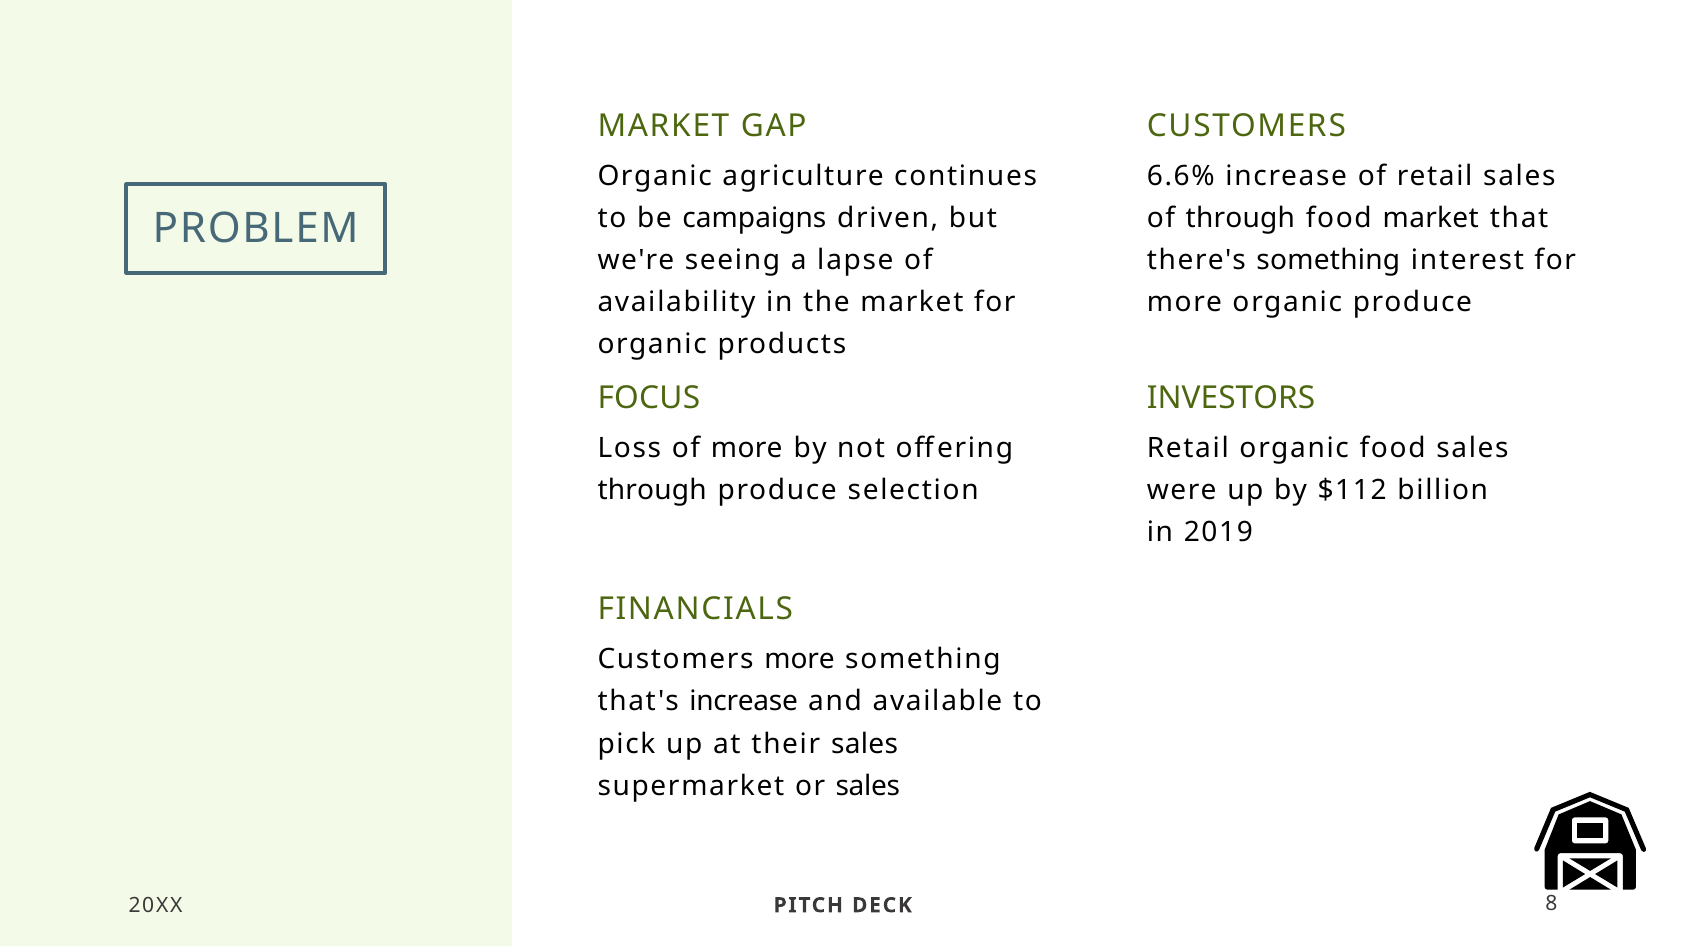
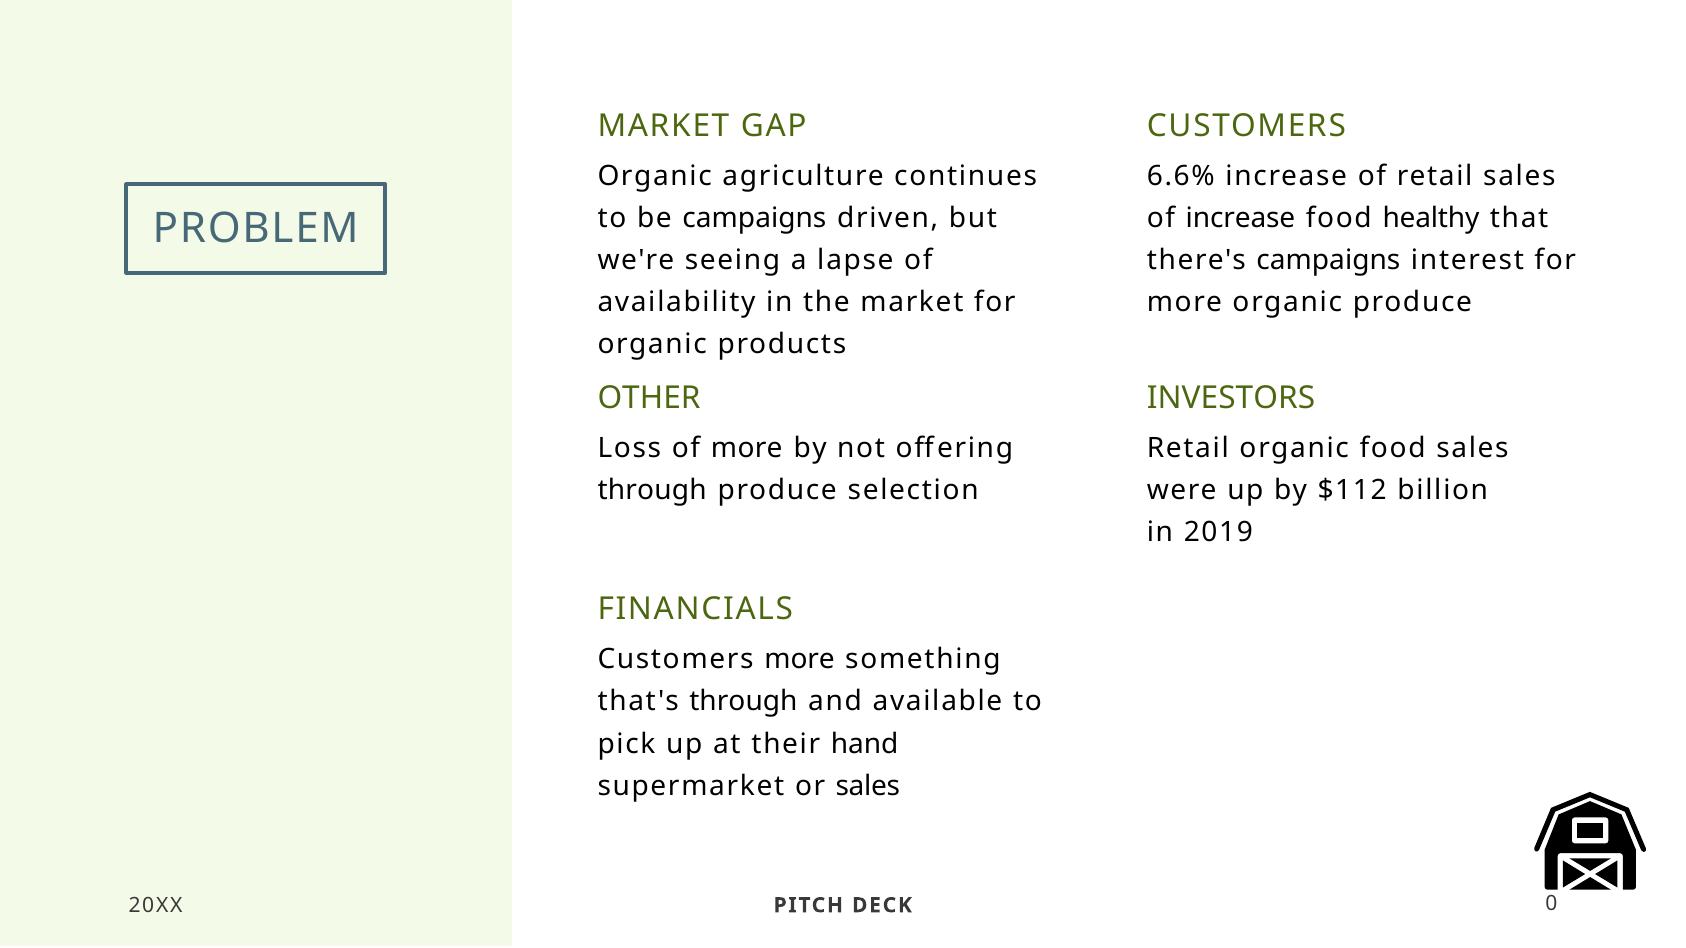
of through: through -> increase (1240, 218)
food market: market -> healthy (1431, 218)
there's something: something -> campaigns (1328, 260)
FOCUS: FOCUS -> OTHER (649, 398)
that's increase: increase -> through (743, 702)
their sales: sales -> hand (865, 744)
8: 8 -> 0 (1551, 904)
